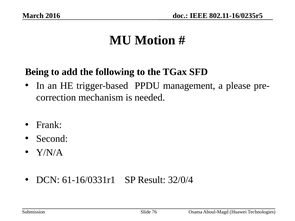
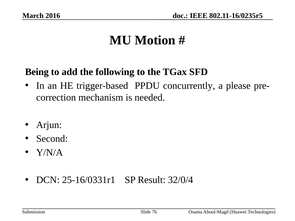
management: management -> concurrently (189, 86)
Frank: Frank -> Arjun (49, 125)
61-16/0331r1: 61-16/0331r1 -> 25-16/0331r1 (89, 180)
